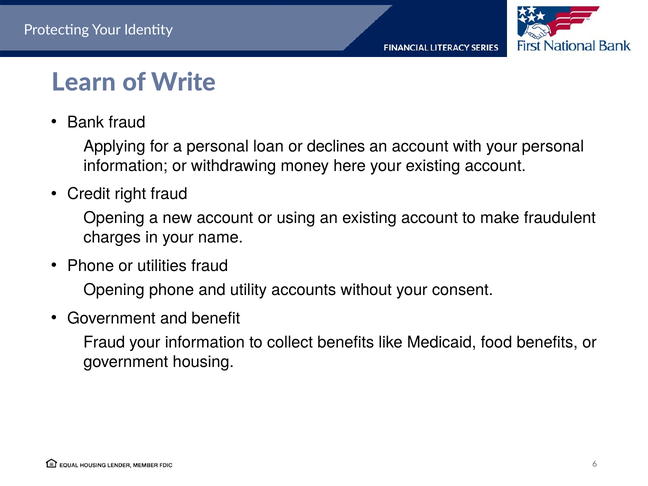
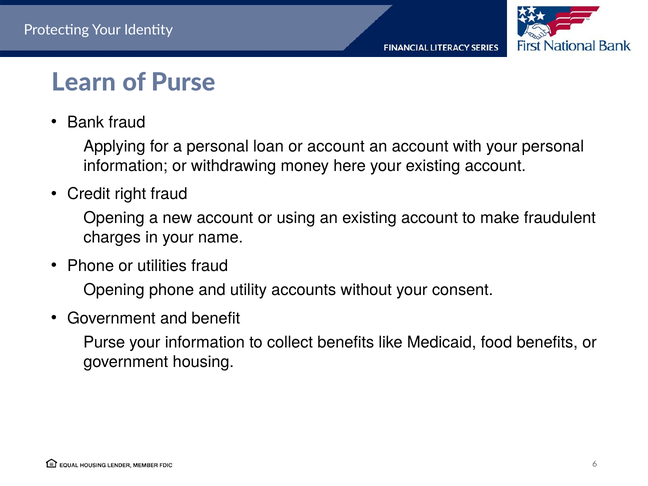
of Write: Write -> Purse (183, 82)
or declines: declines -> account (336, 146)
Fraud: Fraud -> Purse (104, 342)
